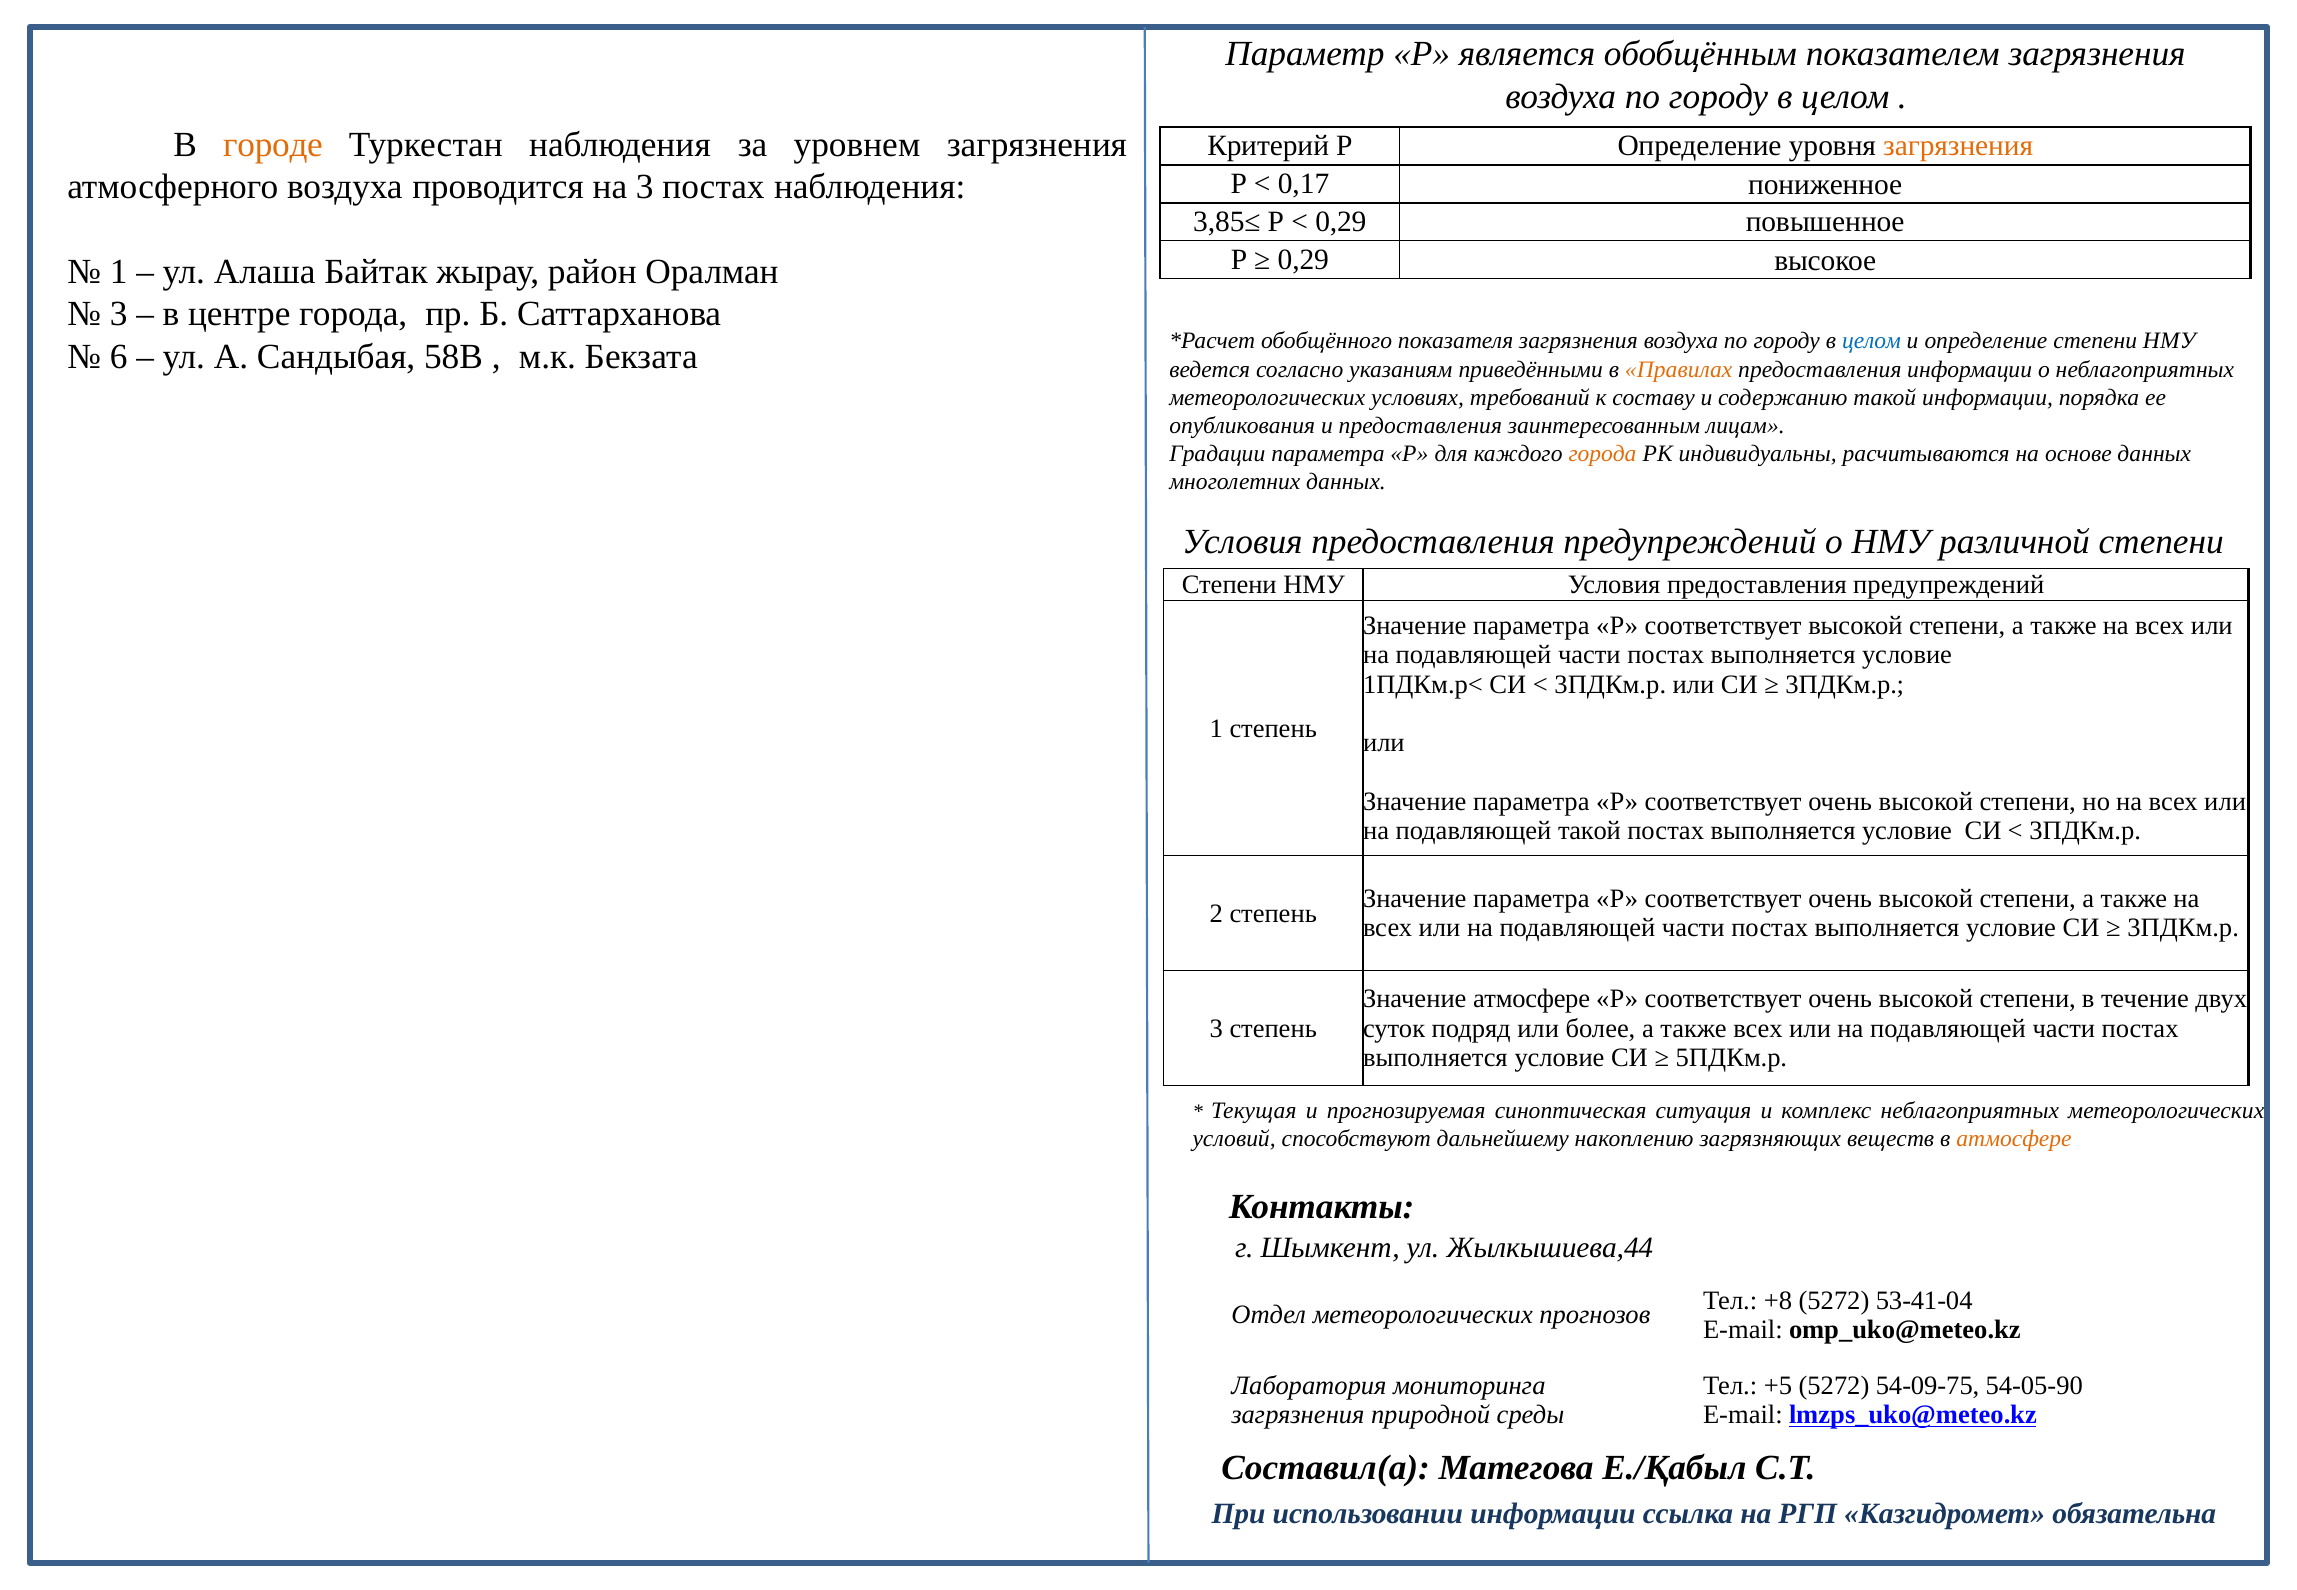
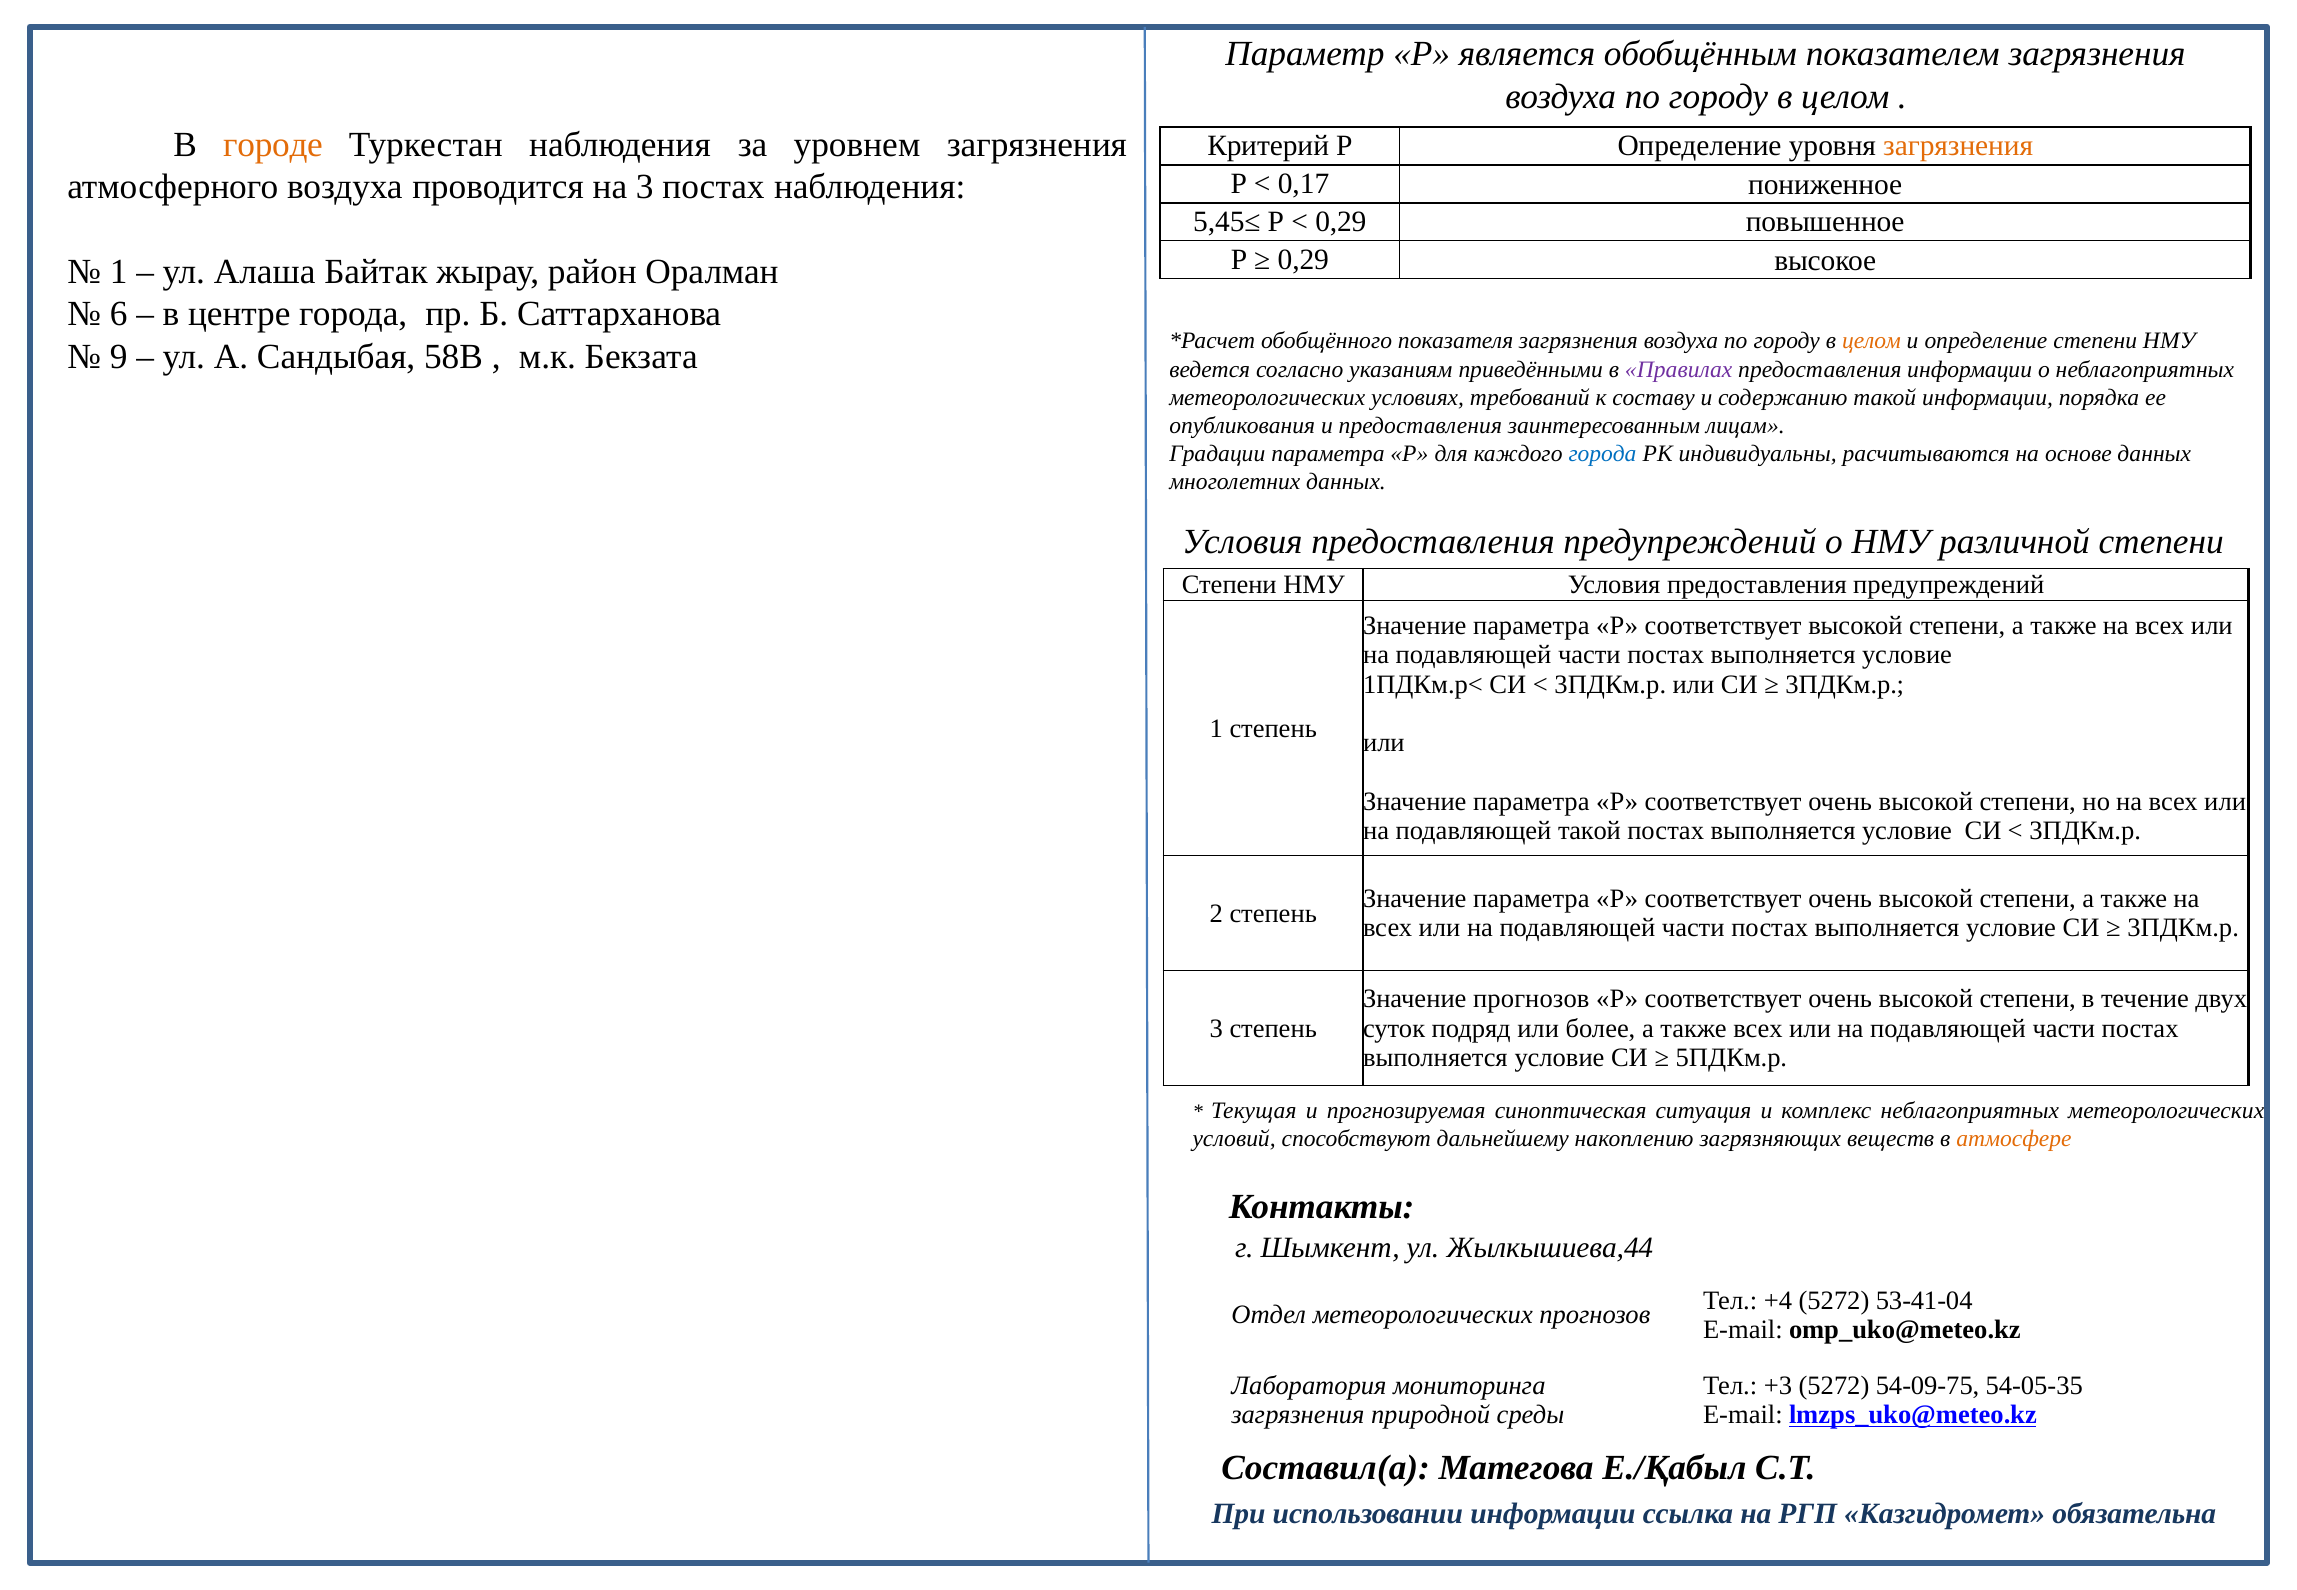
3,85≤: 3,85≤ -> 5,45≤ (1227, 222)
3: 3 -> 6 (119, 314)
целом colour: blue -> orange (1872, 341)
6: 6 -> 9 (119, 357)
Правилах colour: orange -> purple (1679, 369)
города colour: orange -> blue (1603, 454)
Значение атмосфере: атмосфере -> прогнозов (1531, 999)
+8: +8 -> +4 (1778, 1301)
+5: +5 -> +3 (1778, 1386)
54-05-90: 54-05-90 -> 54-05-35 (2034, 1386)
